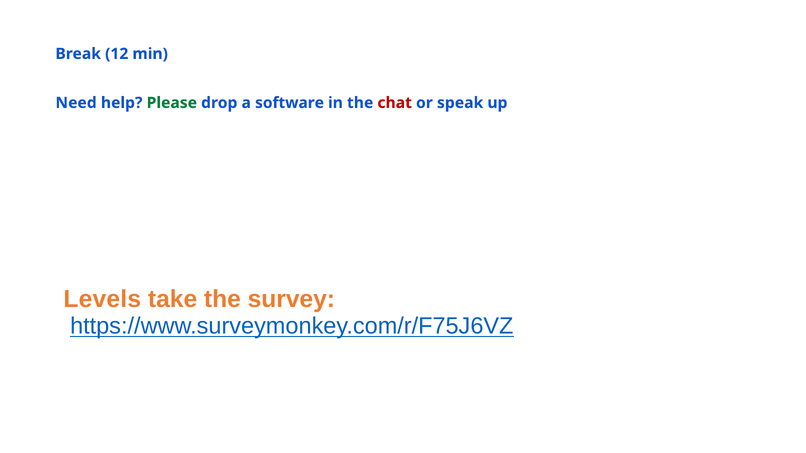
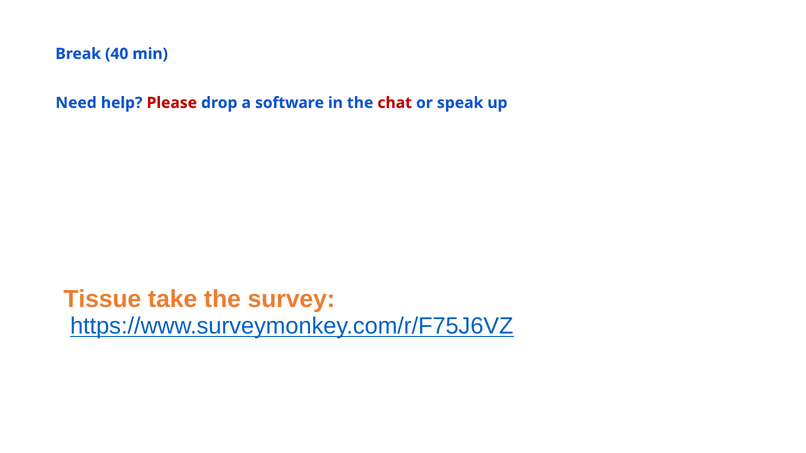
12: 12 -> 40 (117, 54)
Please colour: green -> red (172, 103)
Levels: Levels -> Tissue (102, 300)
